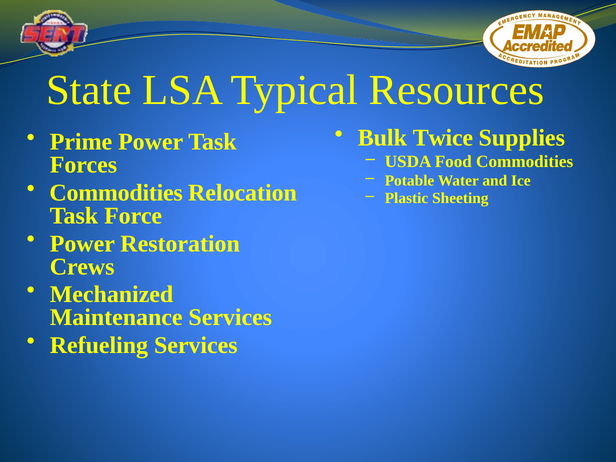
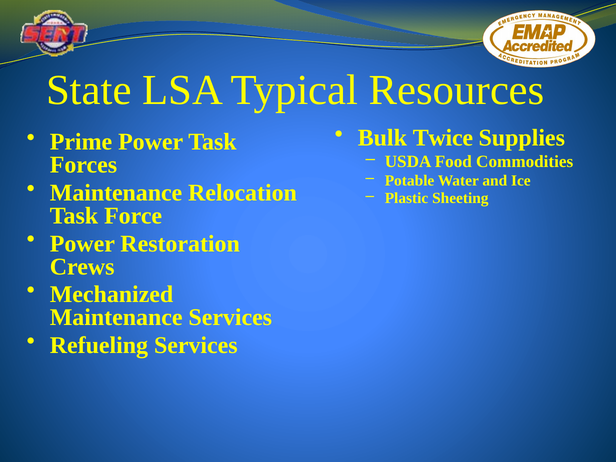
Commodities: Commodities -> Maintenance (116, 193)
